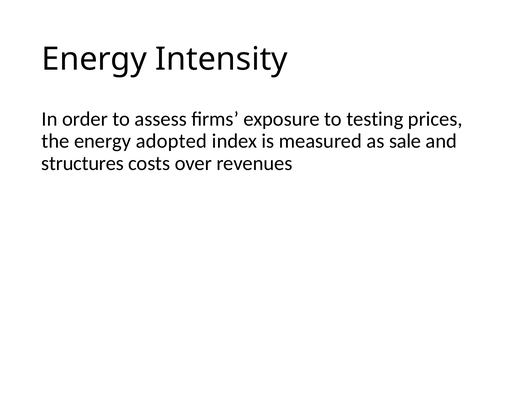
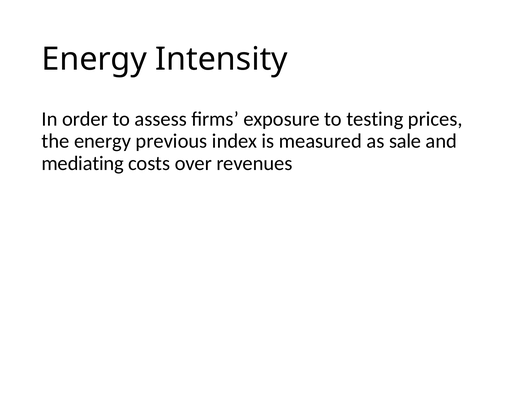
adopted: adopted -> previous (171, 141)
structures: structures -> mediating (83, 163)
